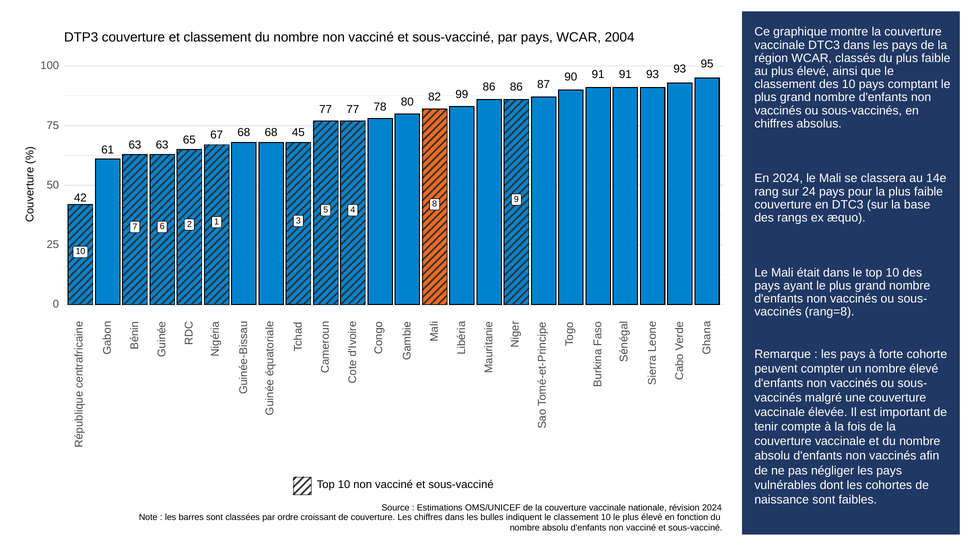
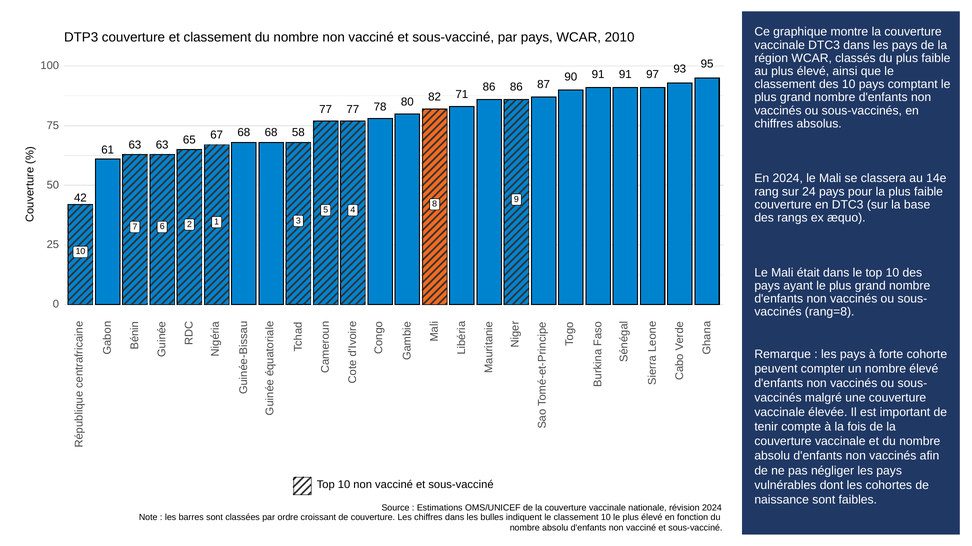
2004: 2004 -> 2010 (620, 38)
91 93: 93 -> 97 (653, 74)
99: 99 -> 71 (462, 94)
45: 45 -> 58 (298, 132)
